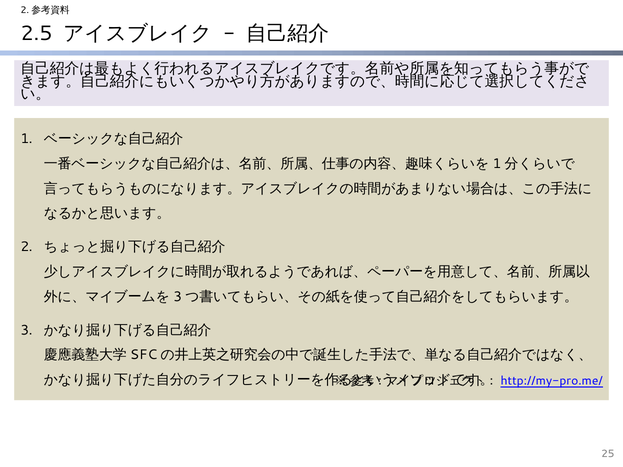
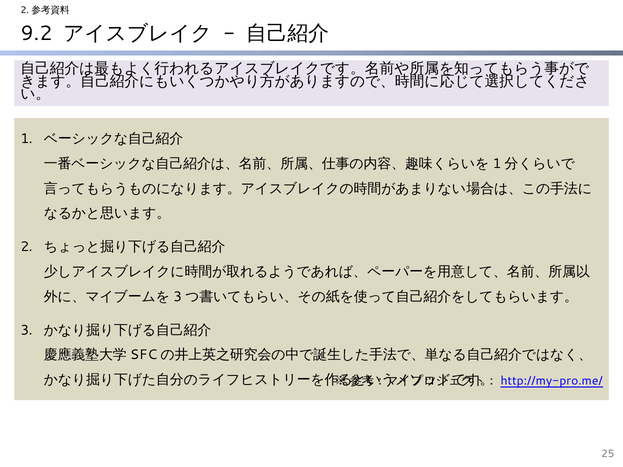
2.5: 2.5 -> 9.2 (36, 34)
